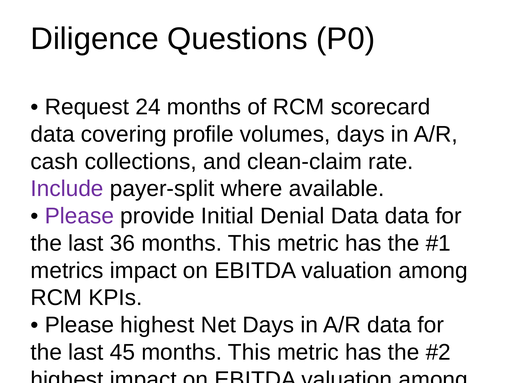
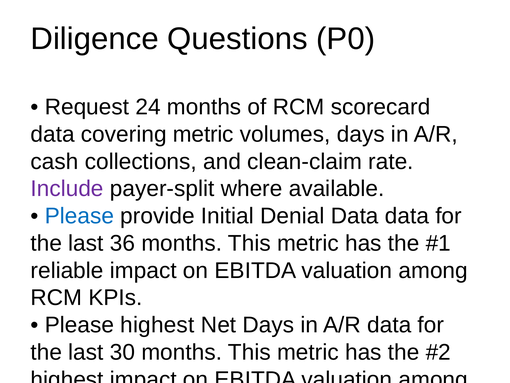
covering profile: profile -> metric (203, 134)
Please colour: purple -> blue (79, 216)
metrics: metrics -> reliable (67, 270)
45: 45 -> 30 (122, 352)
